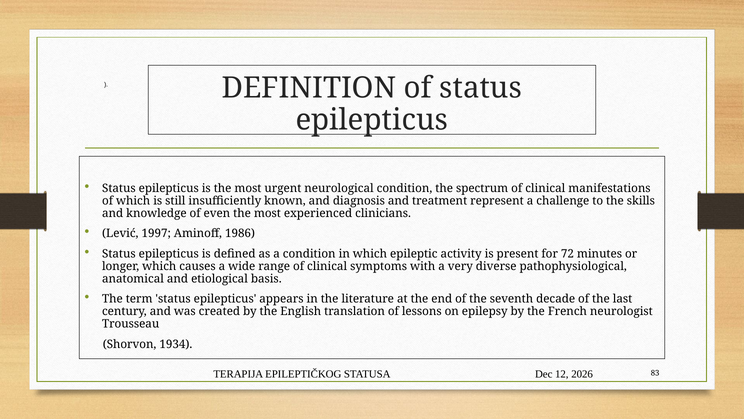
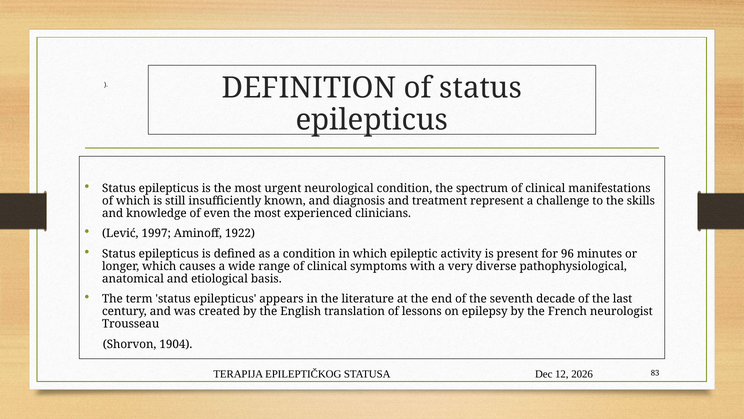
1986: 1986 -> 1922 (240, 233)
72: 72 -> 96 (567, 253)
1934: 1934 -> 1904 (176, 344)
